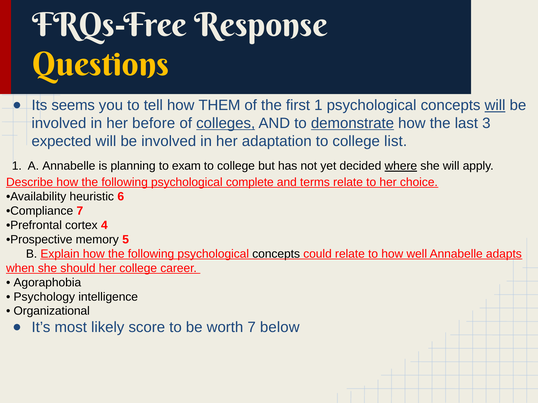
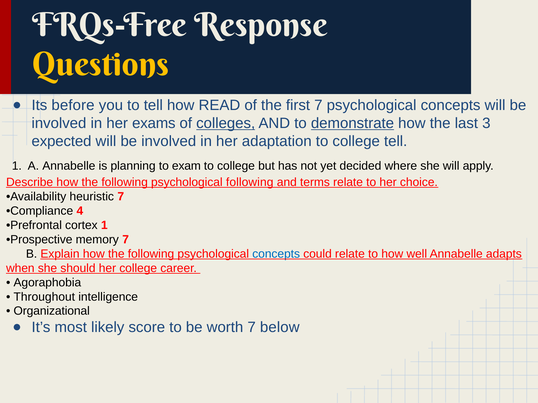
seems: seems -> before (73, 105)
THEM: THEM -> READ (219, 105)
first 1: 1 -> 7 (318, 105)
will underline: present -> none (495, 105)
before: before -> exams (154, 123)
college list: list -> tell (396, 141)
where underline: present -> none (401, 166)
psychological complete: complete -> following (250, 182)
heuristic 6: 6 -> 7 (121, 197)
Compliance 7: 7 -> 4 (80, 211)
cortex 4: 4 -> 1 (104, 225)
memory 5: 5 -> 7 (126, 240)
concepts colour: black -> blue (276, 254)
Psychology: Psychology -> Throughout (44, 297)
